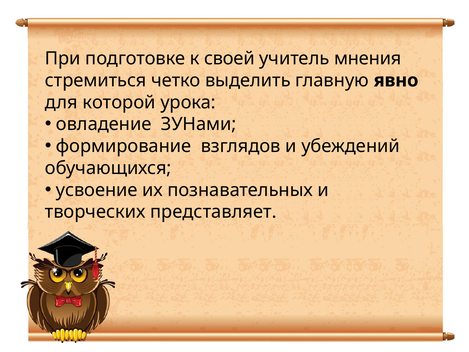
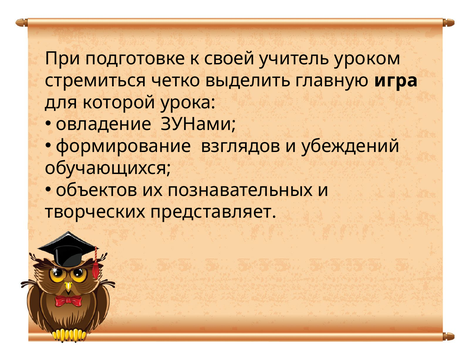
мнения: мнения -> уроком (368, 58)
явно: явно -> игра (396, 80)
усвоение: усвоение -> объектов (97, 190)
